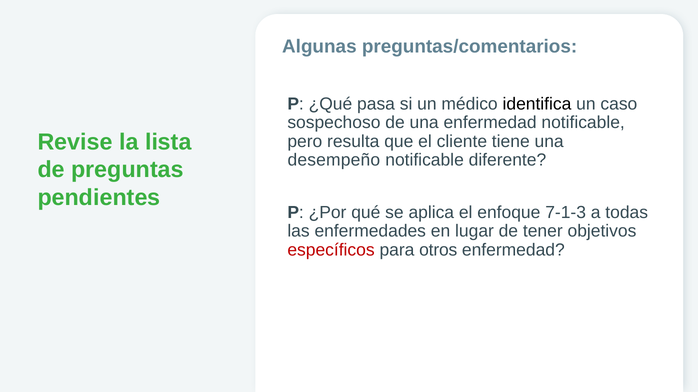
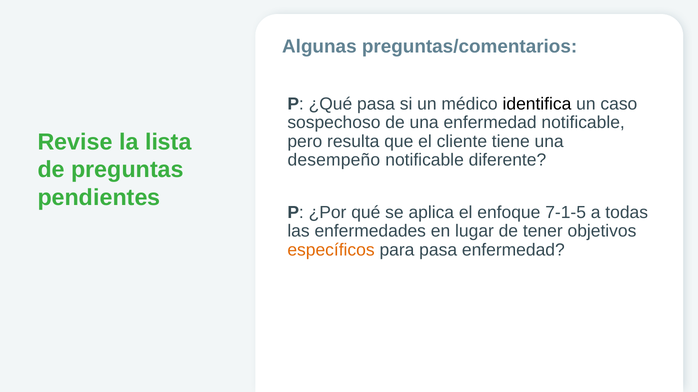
7-1-3: 7-1-3 -> 7-1-5 (566, 213)
específicos colour: red -> orange (331, 250)
para otros: otros -> pasa (438, 250)
